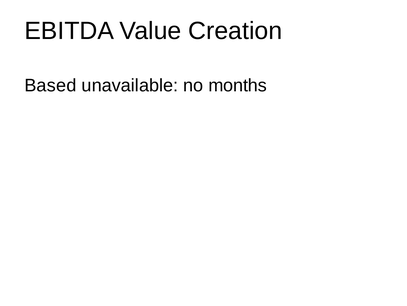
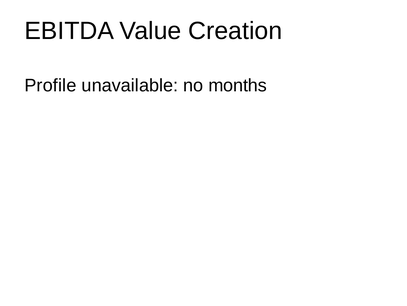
Based: Based -> Profile (50, 85)
